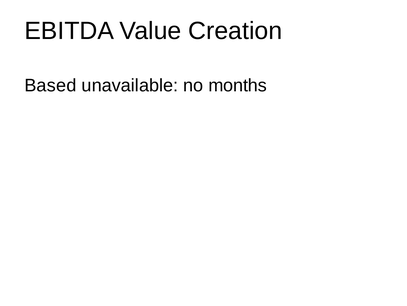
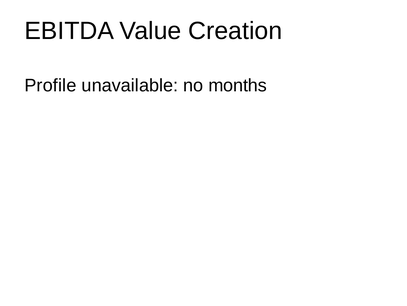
Based: Based -> Profile (50, 85)
